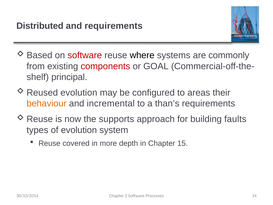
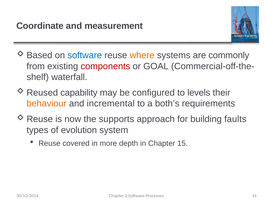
Distributed: Distributed -> Coordinate (40, 26)
and requirements: requirements -> measurement (114, 26)
software colour: red -> blue (85, 55)
where colour: black -> orange (142, 55)
principal: principal -> waterfall (69, 77)
evolution: evolution -> capability (79, 93)
areas: areas -> levels (199, 93)
than’s: than’s -> both’s (167, 103)
